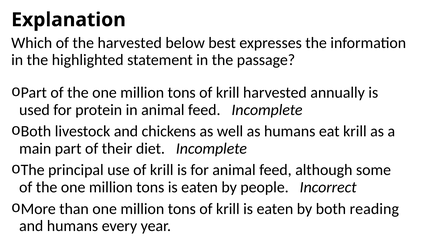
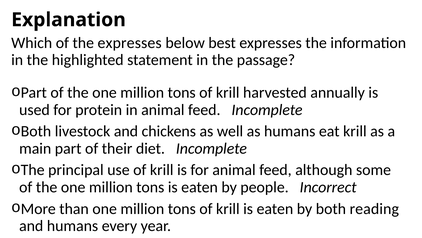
the harvested: harvested -> expresses (130, 43)
